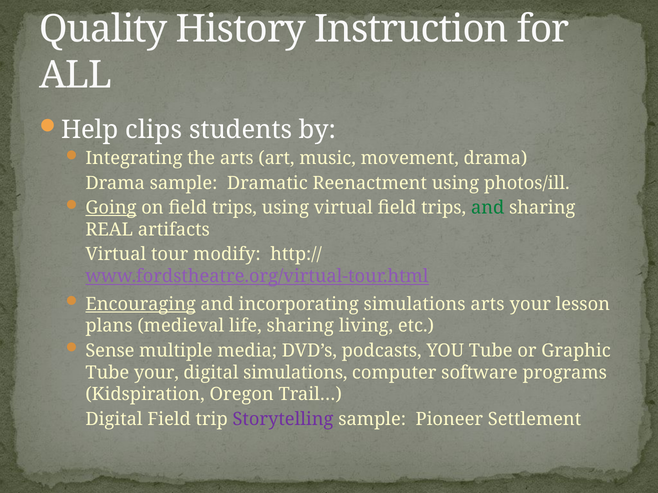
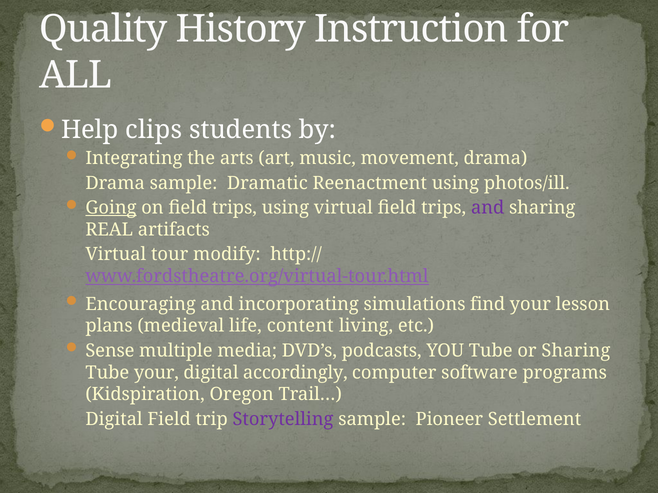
and colour: green -> purple (488, 208)
Encouraging underline: present -> none (141, 304)
simulations arts: arts -> find (488, 304)
life sharing: sharing -> content (300, 326)
or Graphic: Graphic -> Sharing (576, 351)
digital simulations: simulations -> accordingly (295, 373)
